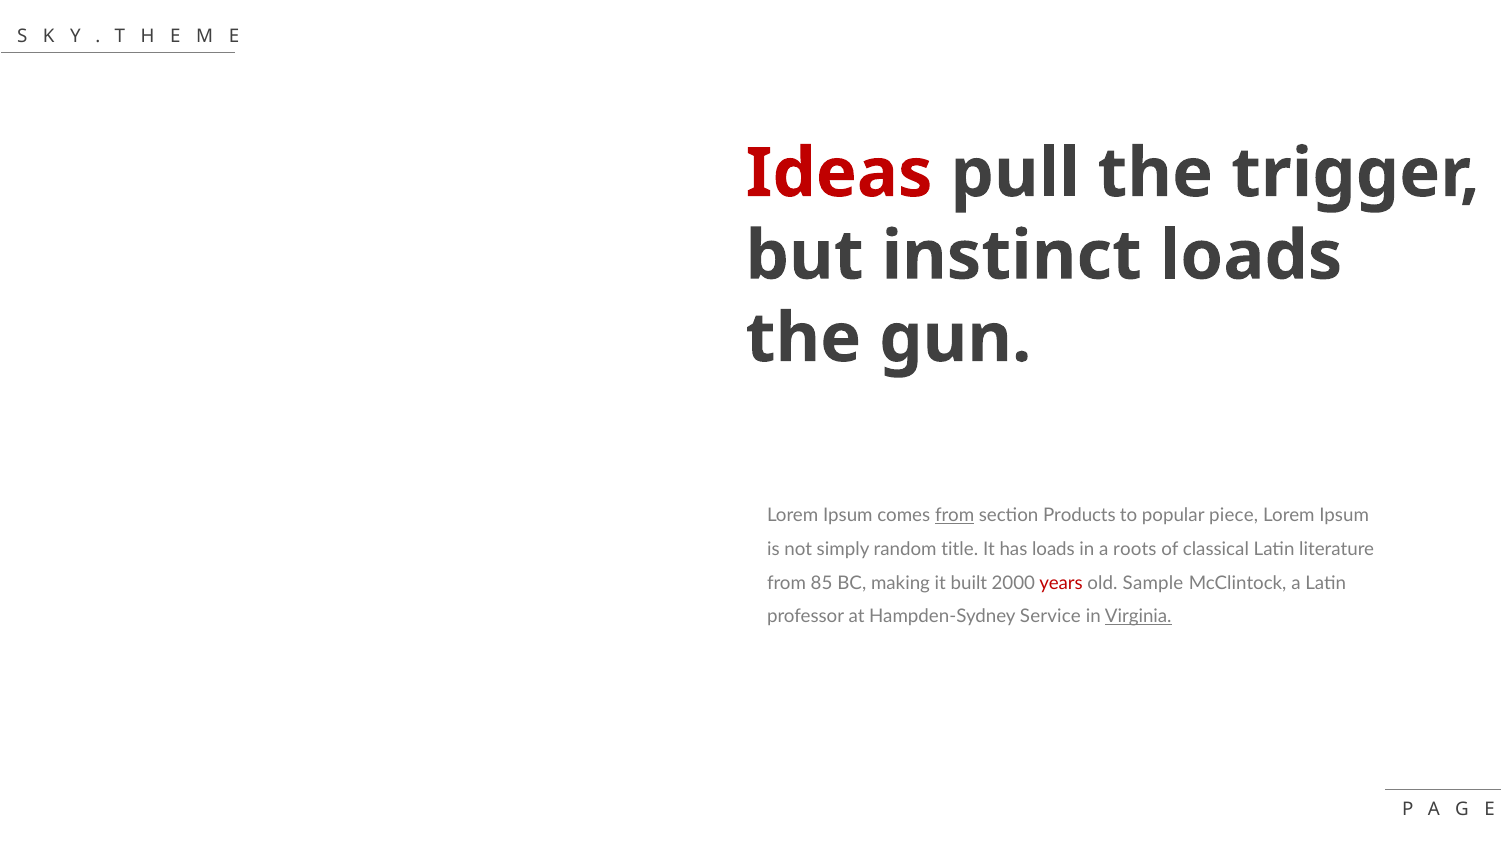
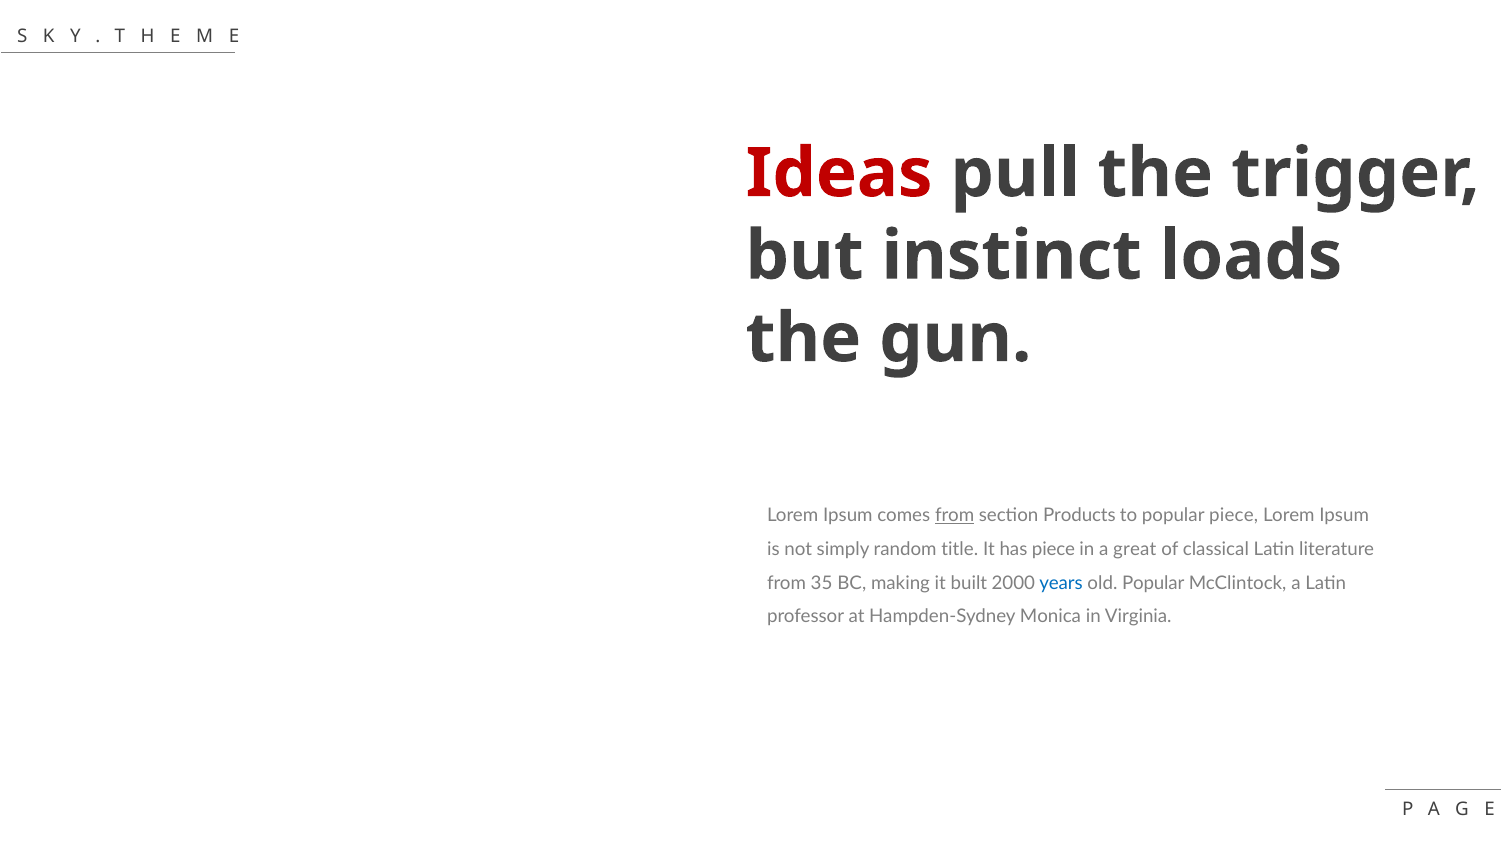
has loads: loads -> piece (1053, 549)
roots: roots -> great (1135, 549)
85: 85 -> 35 (822, 583)
years colour: red -> blue (1061, 583)
old Sample: Sample -> Popular (1153, 583)
Service: Service -> Monica (1050, 617)
Virginia underline: present -> none (1138, 617)
